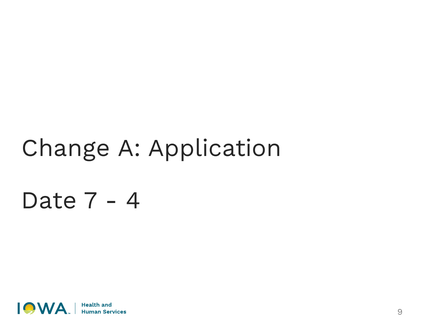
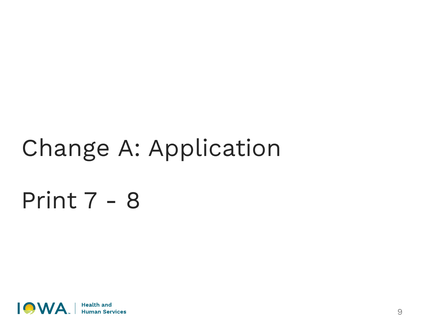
Date: Date -> Print (49, 200)
4: 4 -> 8 (133, 200)
